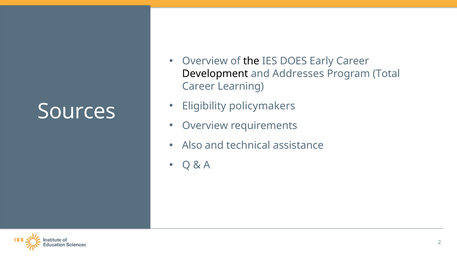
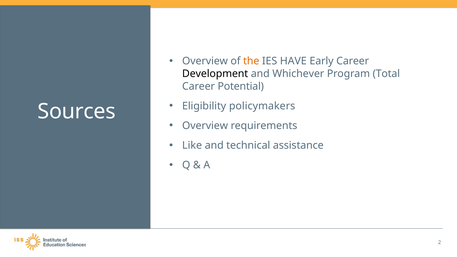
the colour: black -> orange (251, 61)
DOES: DOES -> HAVE (293, 61)
Addresses: Addresses -> Whichever (298, 74)
Learning: Learning -> Potential (241, 86)
Also: Also -> Like (192, 145)
